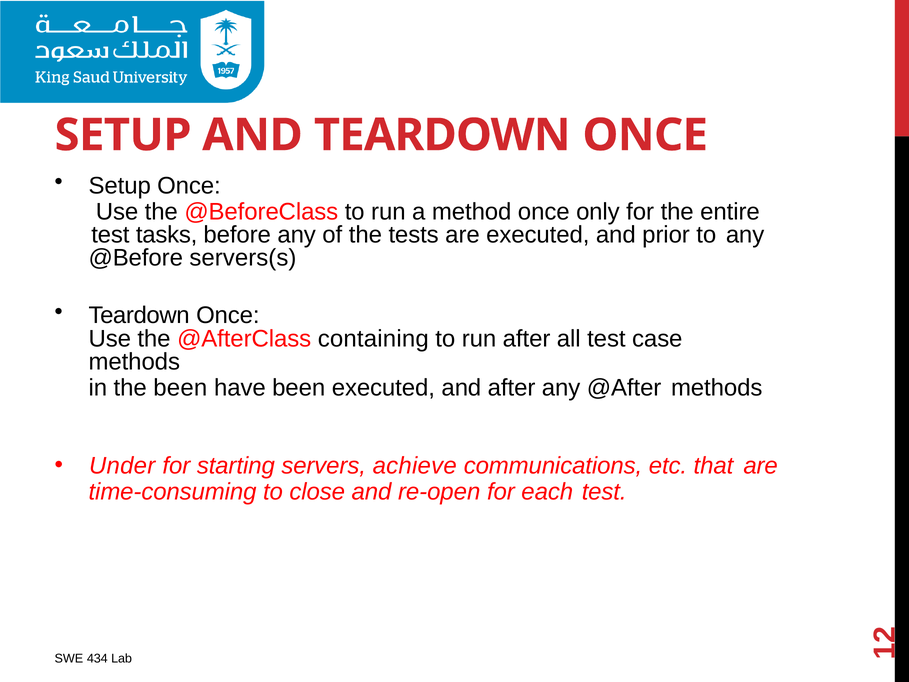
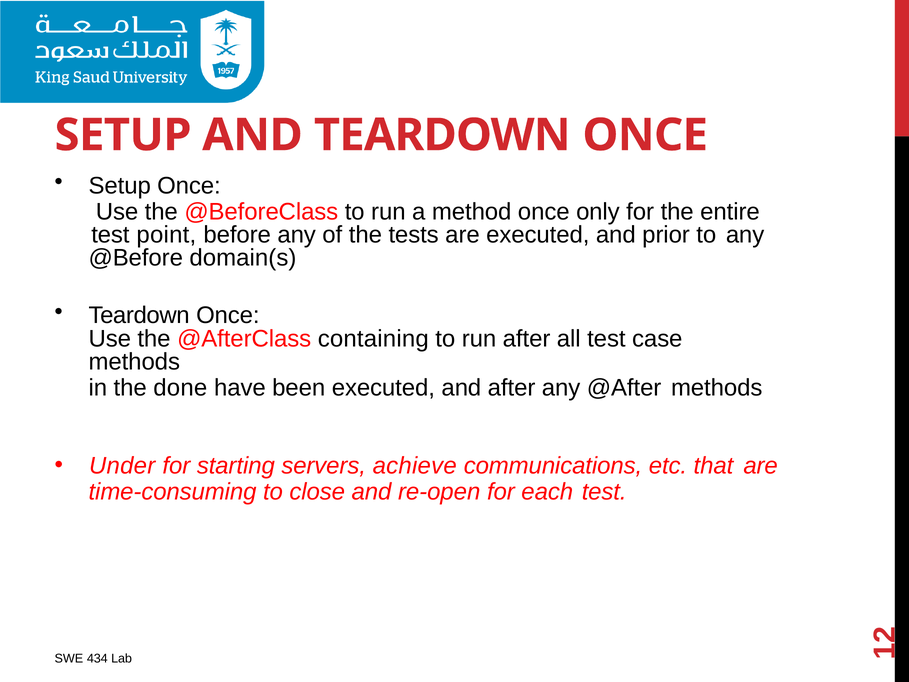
tasks: tasks -> point (166, 235)
servers(s: servers(s -> domain(s (243, 258)
the been: been -> done (180, 387)
